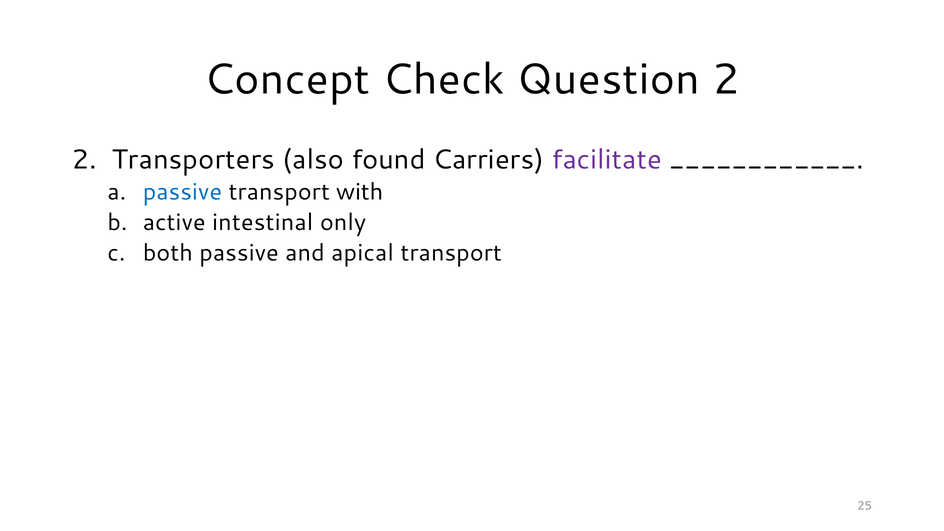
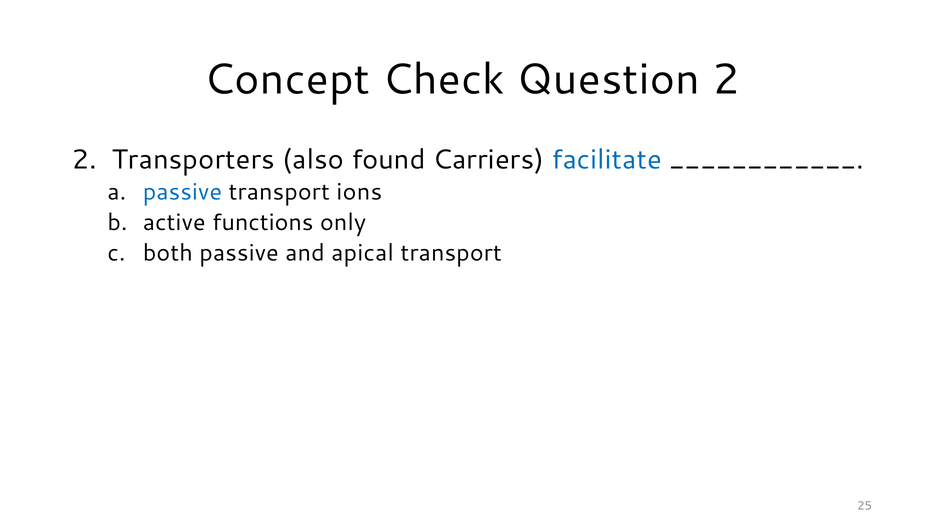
facilitate colour: purple -> blue (607, 160)
with: with -> ions (359, 192)
intestinal: intestinal -> functions (263, 222)
